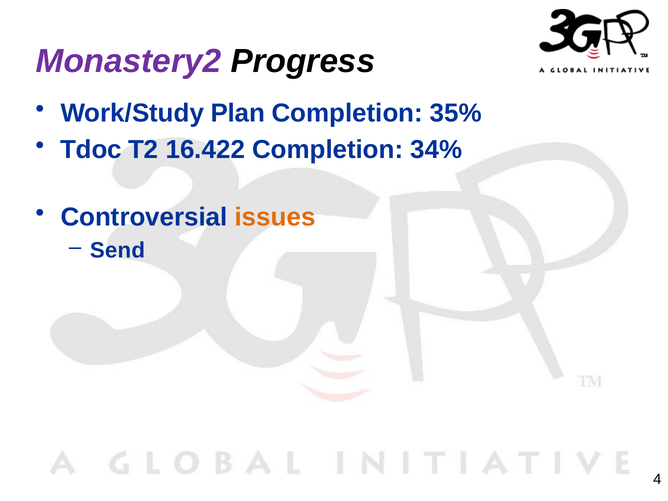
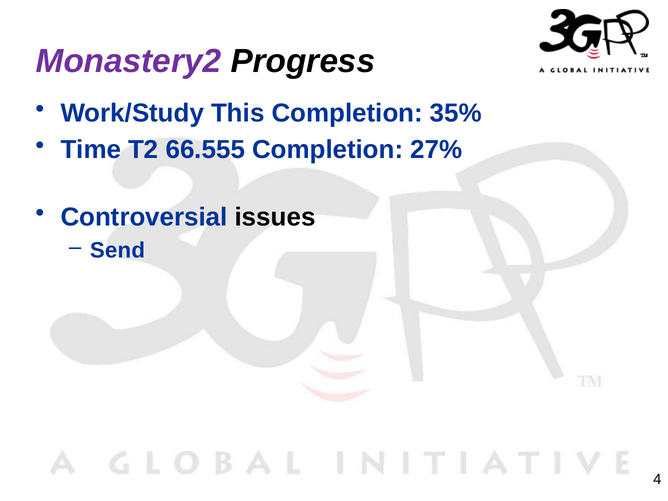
Plan: Plan -> This (238, 113)
Tdoc: Tdoc -> Time (91, 150)
16.422: 16.422 -> 66.555 (205, 150)
34%: 34% -> 27% (436, 150)
issues colour: orange -> black (275, 217)
